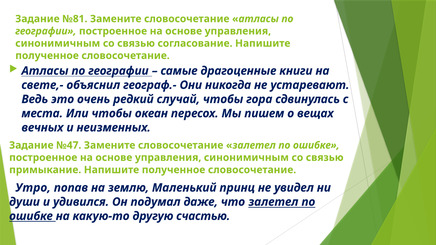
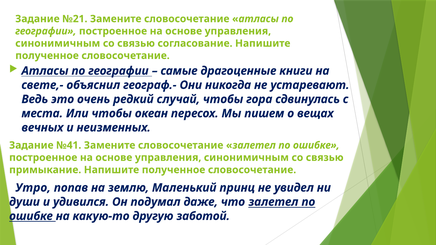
№81: №81 -> №21 (75, 19)
№47: №47 -> №41 (69, 145)
счастью: счастью -> заботой (203, 216)
